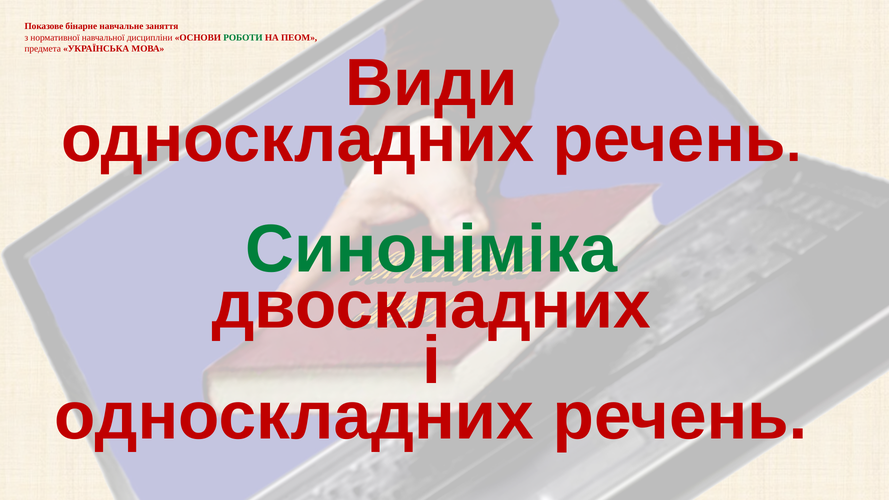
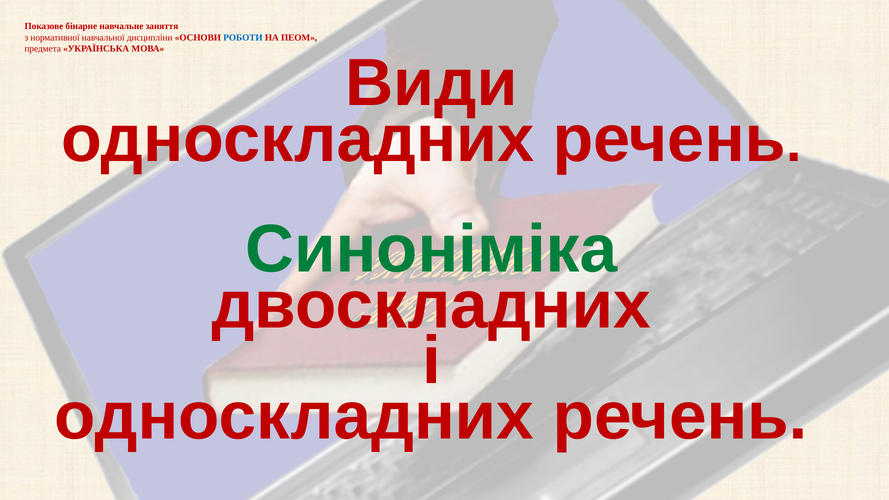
РОБОТИ colour: green -> blue (243, 38)
